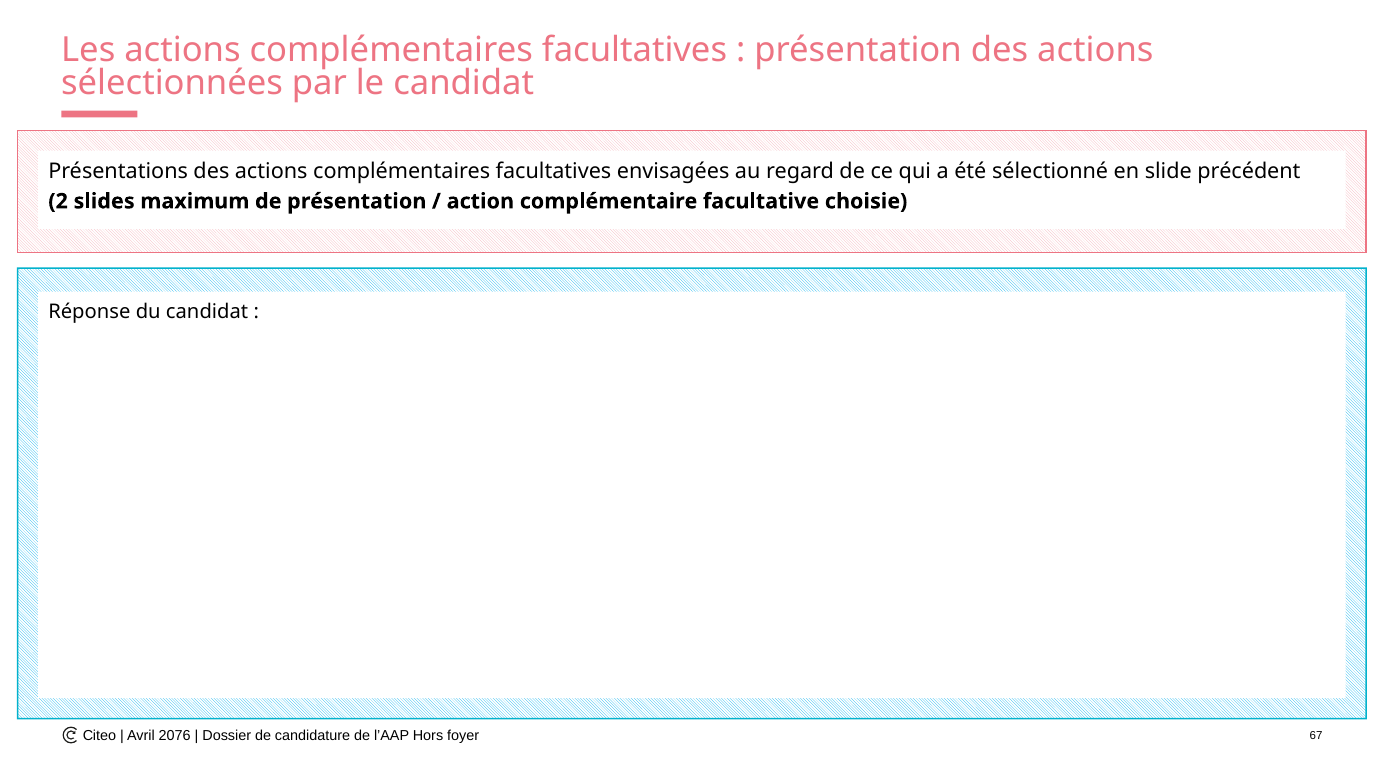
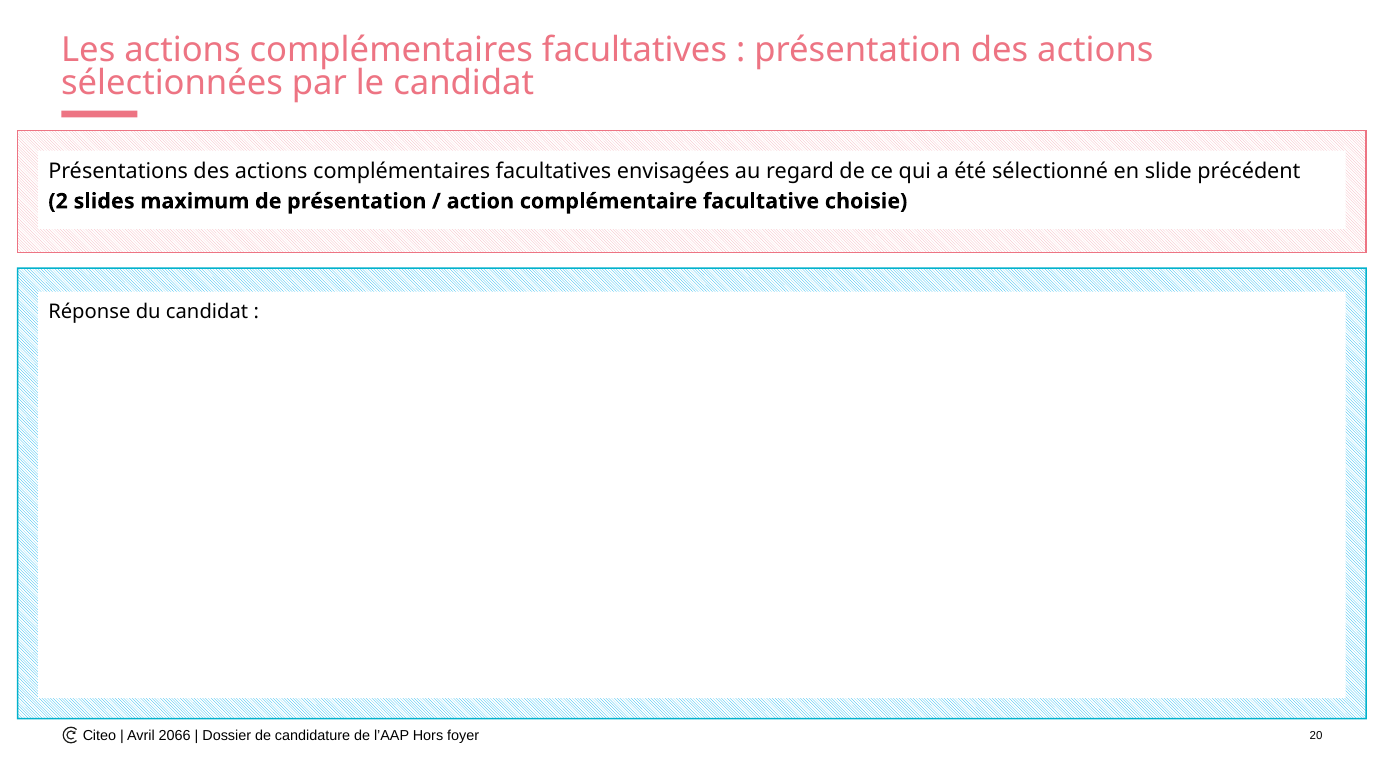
2076: 2076 -> 2066 (175, 736)
67: 67 -> 20 (1316, 736)
